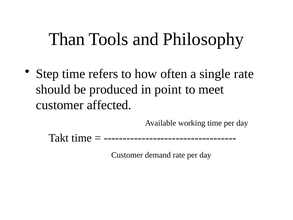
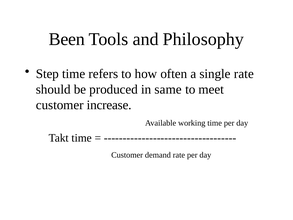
Than: Than -> Been (67, 39)
point: point -> same (168, 89)
affected: affected -> increase (109, 105)
